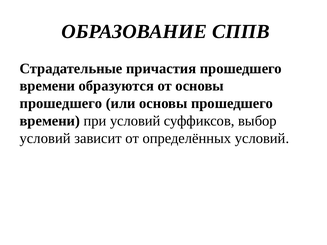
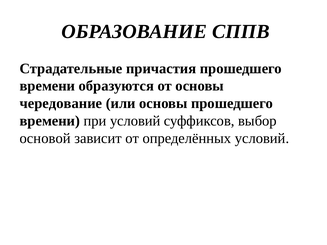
прошедшего: прошедшего -> чередование (61, 103)
условий: условий -> основой (45, 138)
